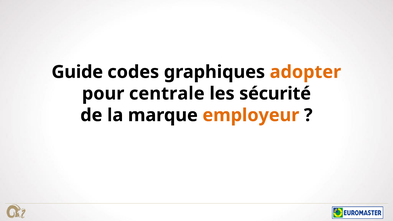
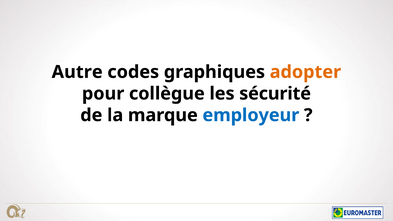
Guide: Guide -> Autre (77, 72)
centrale: centrale -> collègue (167, 94)
employeur colour: orange -> blue (251, 115)
